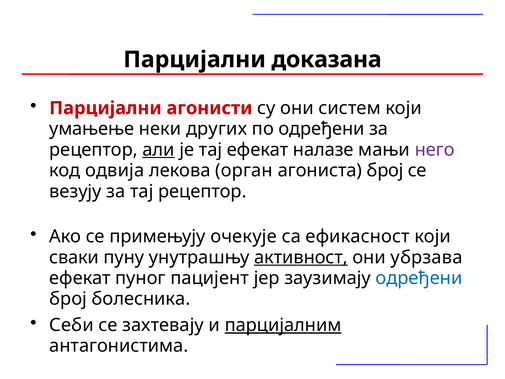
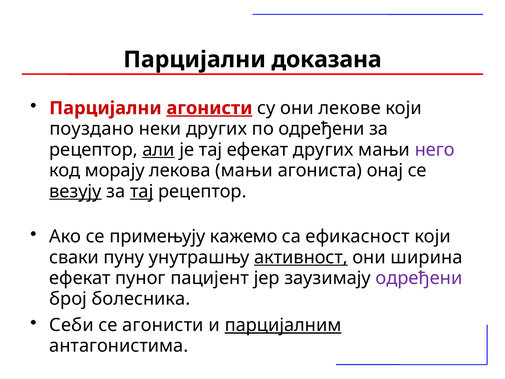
агонисти underline: none -> present (209, 108)
систем: систем -> лекове (350, 108)
умањење: умањење -> поуздано (92, 129)
ефекат налазе: налазе -> других (323, 150)
одвија: одвија -> морају (115, 170)
лекова орган: орган -> мањи (244, 170)
агониста број: број -> онај (385, 170)
везују underline: none -> present (75, 191)
тај underline: none -> present (142, 191)
очекује: очекује -> кажемо (244, 236)
убрзава: убрзава -> ширина (427, 257)
одређени colour: blue -> purple (419, 278)
се захтевају: захтевају -> агонисти (163, 325)
